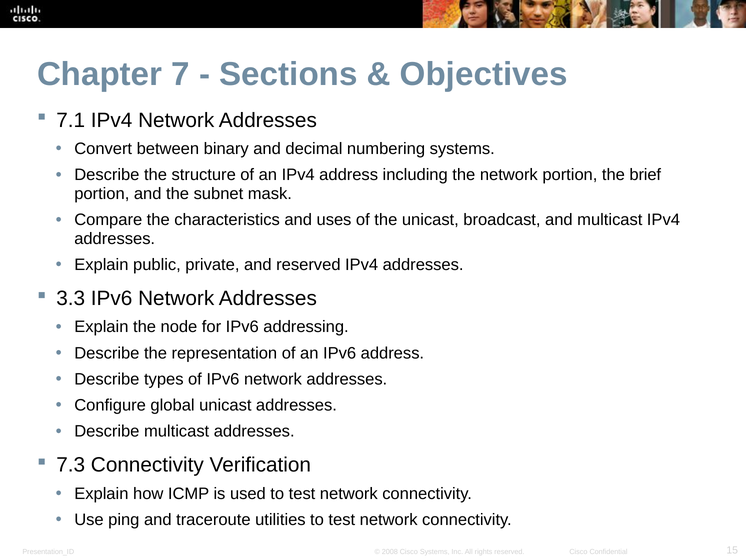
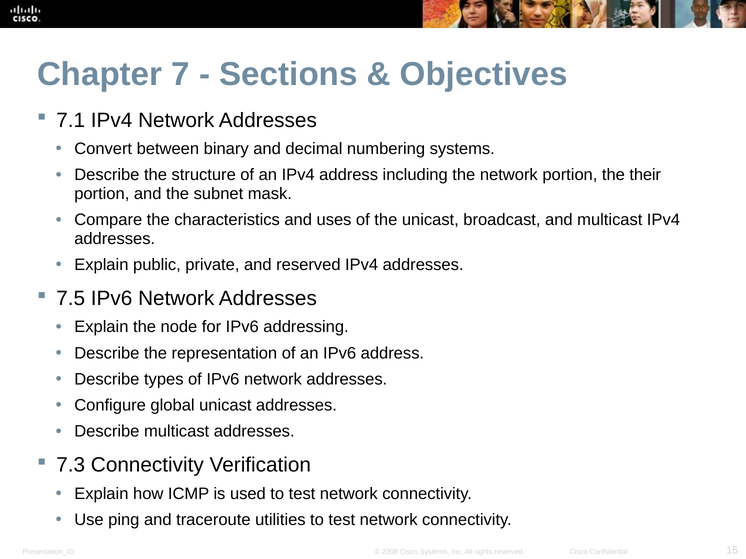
brief: brief -> their (645, 175)
3.3: 3.3 -> 7.5 (71, 299)
